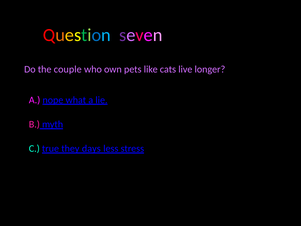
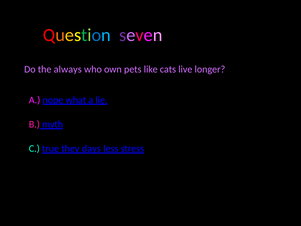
couple: couple -> always (68, 69)
